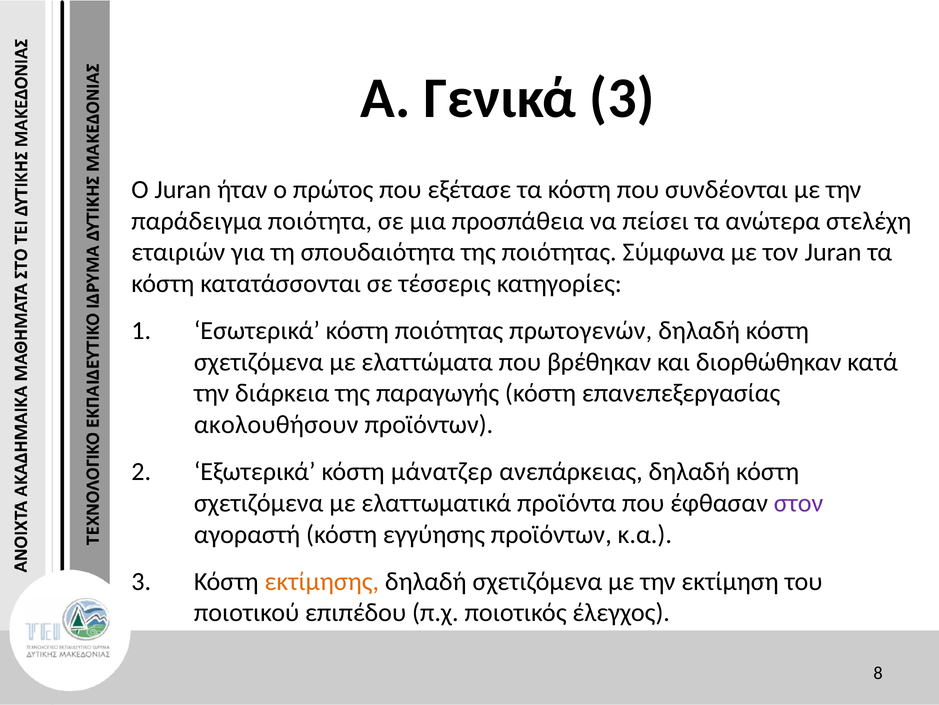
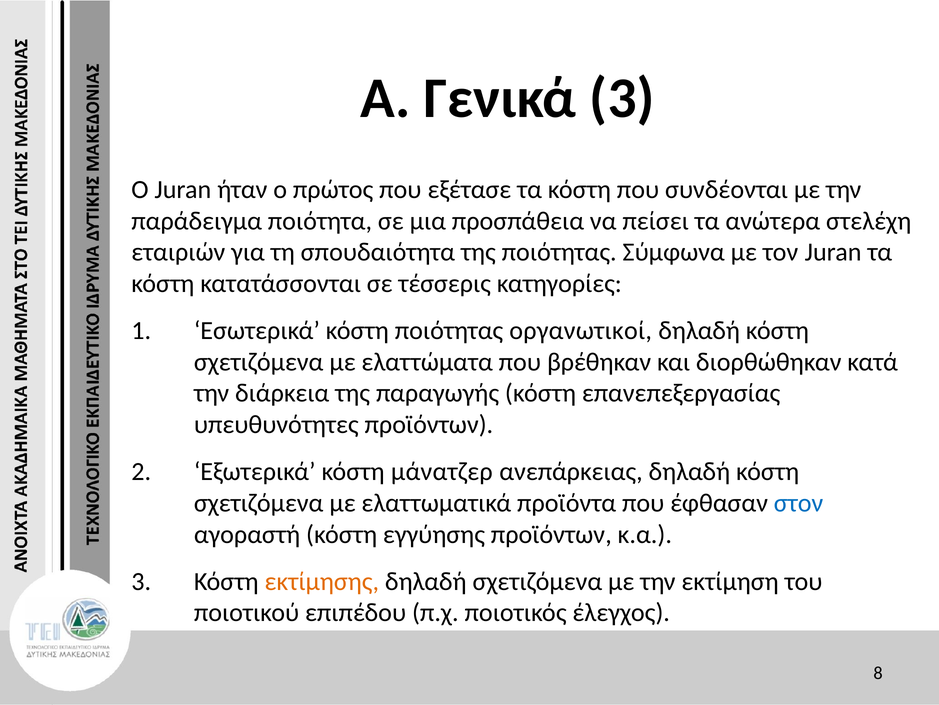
πρωτογενών: πρωτογενών -> οργανωτικοί (581, 330)
ακολουθήσουν: ακολουθήσουν -> υπευθυνότητες (276, 424)
στον colour: purple -> blue (799, 503)
